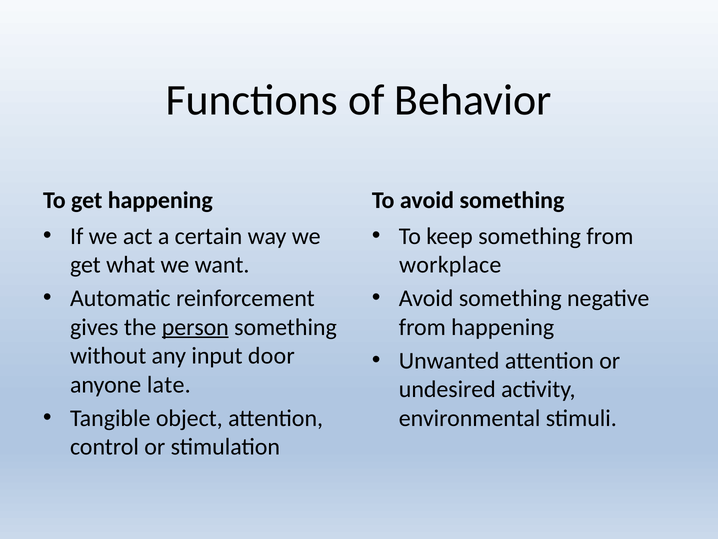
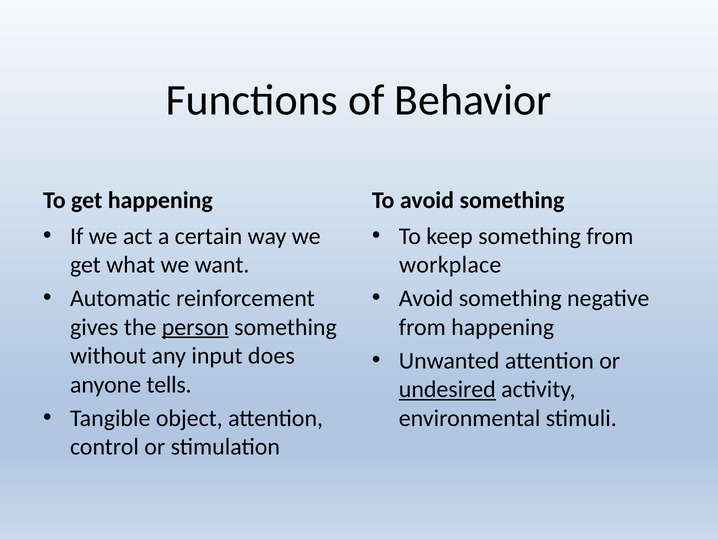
door: door -> does (271, 356)
late: late -> tells (169, 384)
undesired underline: none -> present (447, 389)
